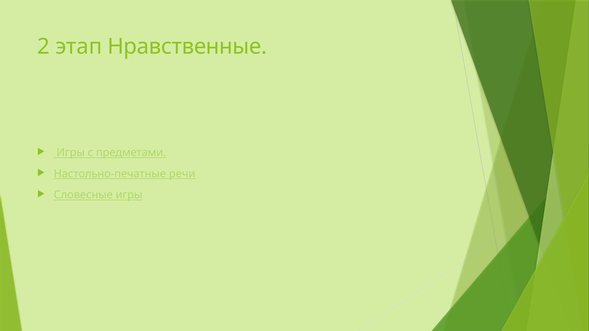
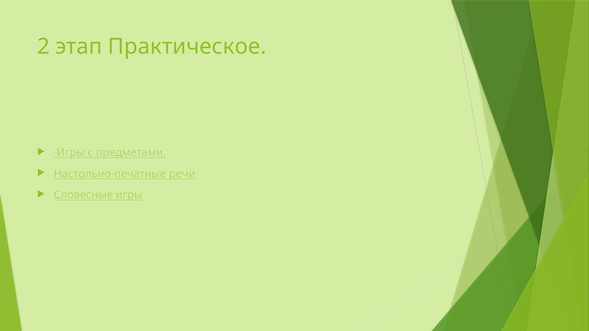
Нравственные: Нравственные -> Практическое (187, 46)
